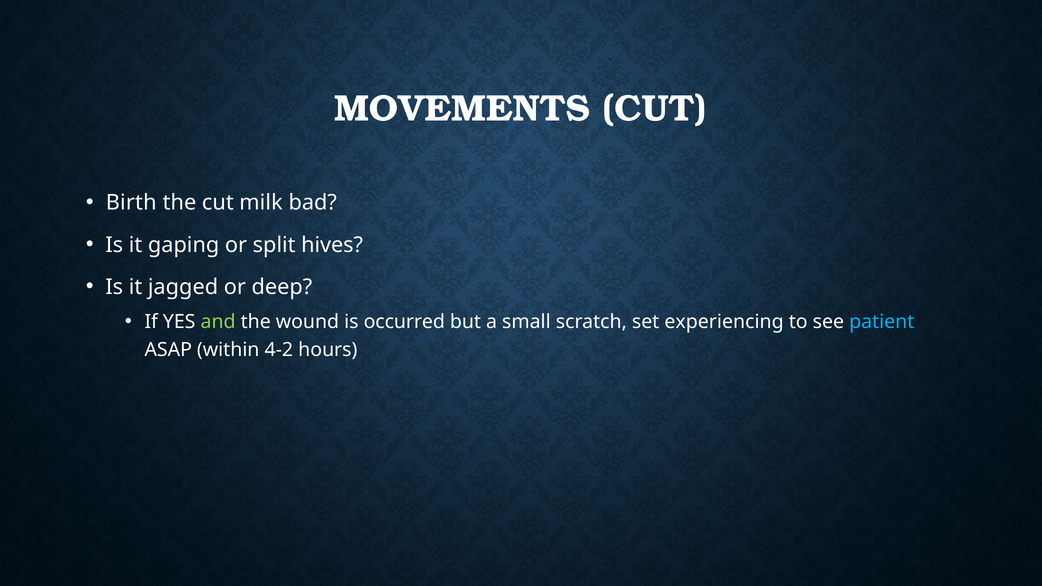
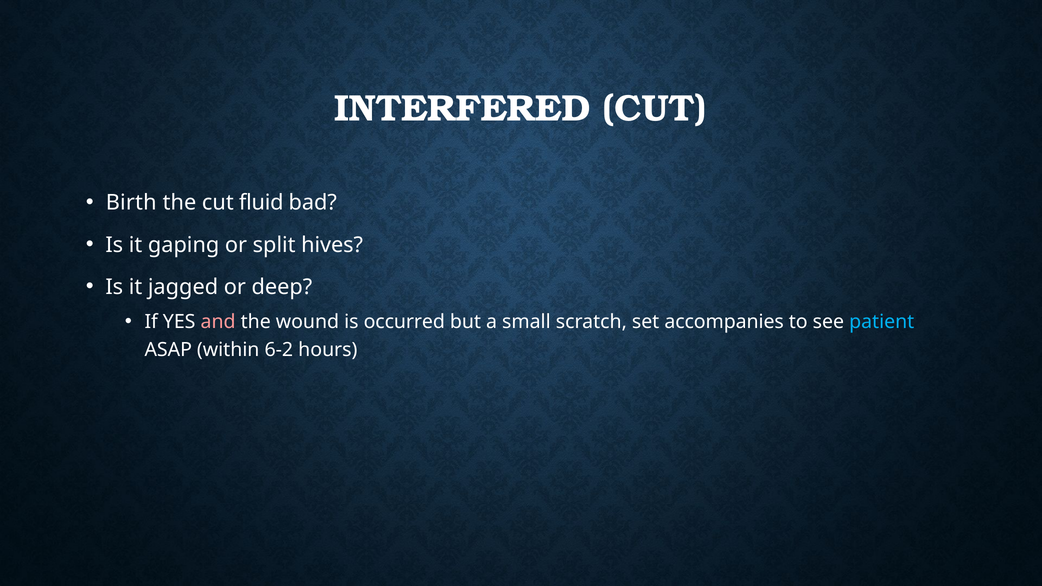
MOVEMENTS: MOVEMENTS -> INTERFERED (462, 109)
milk: milk -> fluid (261, 203)
and colour: light green -> pink (218, 322)
experiencing: experiencing -> accompanies (724, 322)
4-2: 4-2 -> 6-2 (279, 350)
